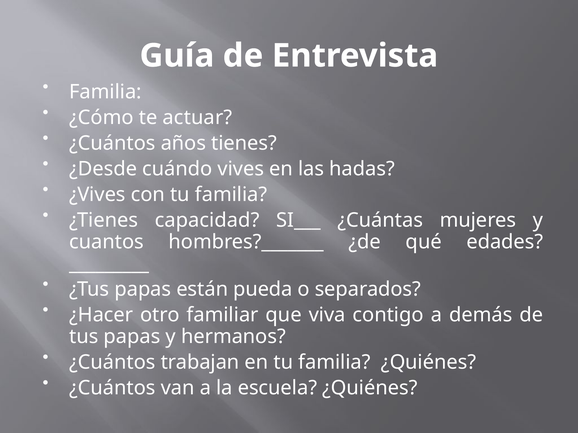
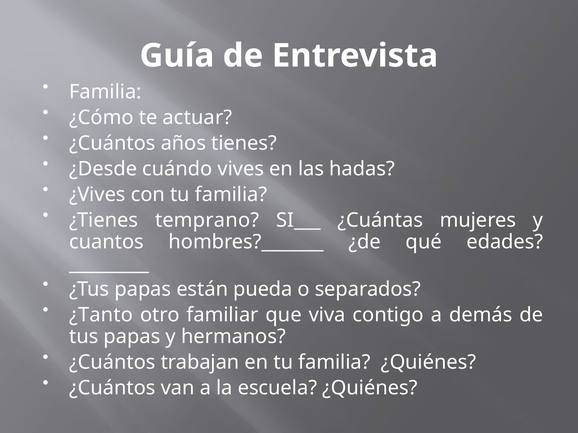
capacidad: capacidad -> temprano (207, 221)
¿Hacer: ¿Hacer -> ¿Tanto (101, 315)
